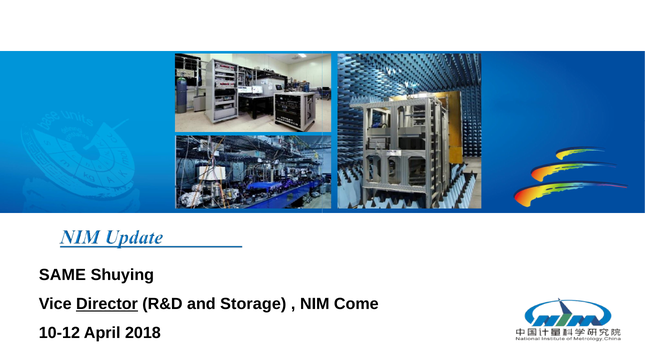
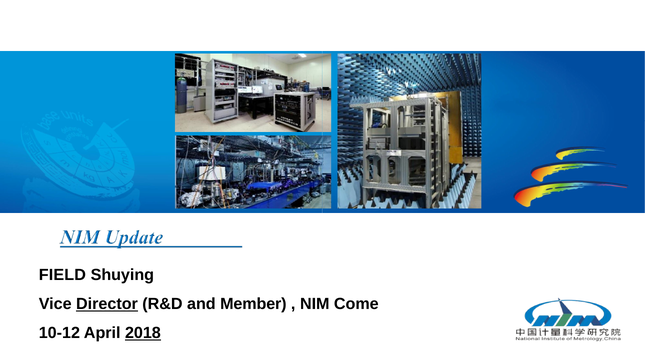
SAME: SAME -> FIELD (62, 275)
Storage: Storage -> Member (253, 304)
2018 underline: none -> present (143, 333)
